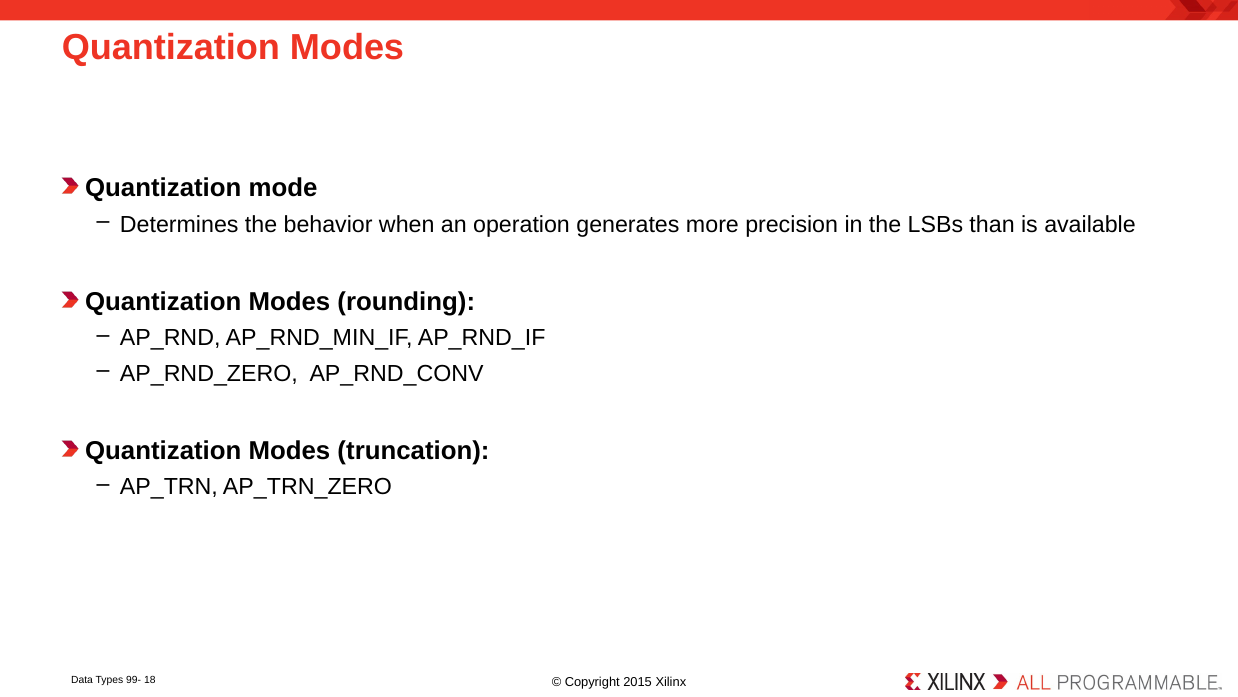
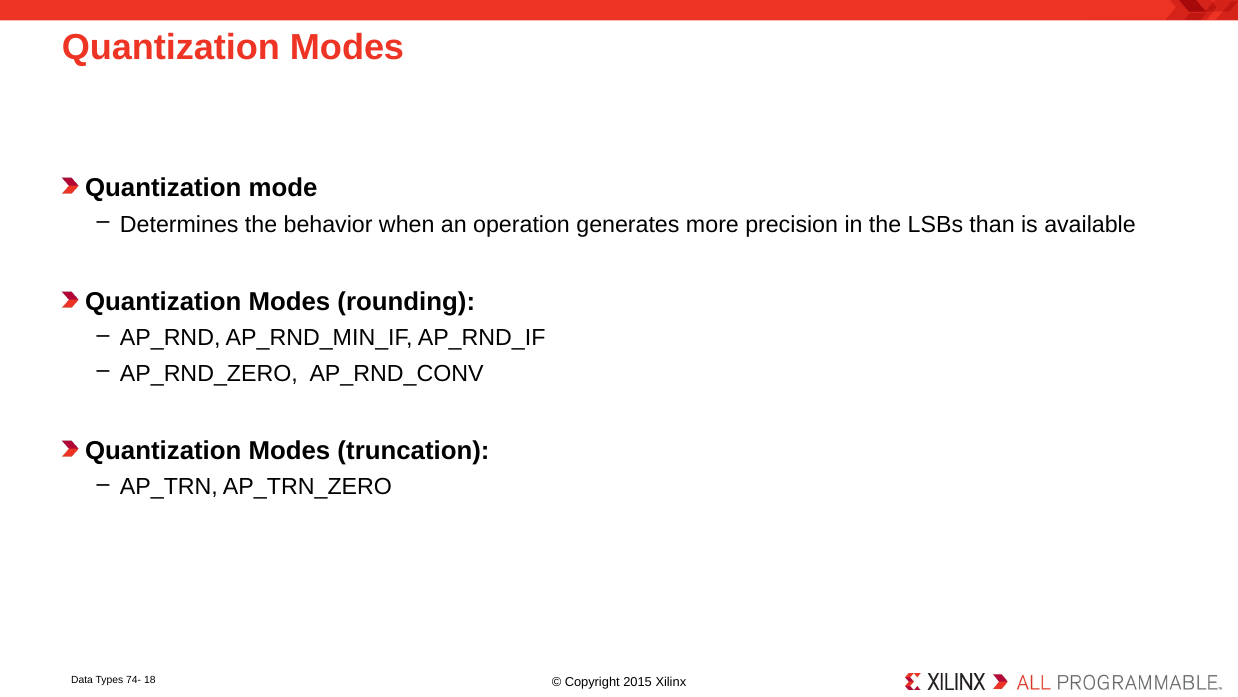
99-: 99- -> 74- (134, 680)
